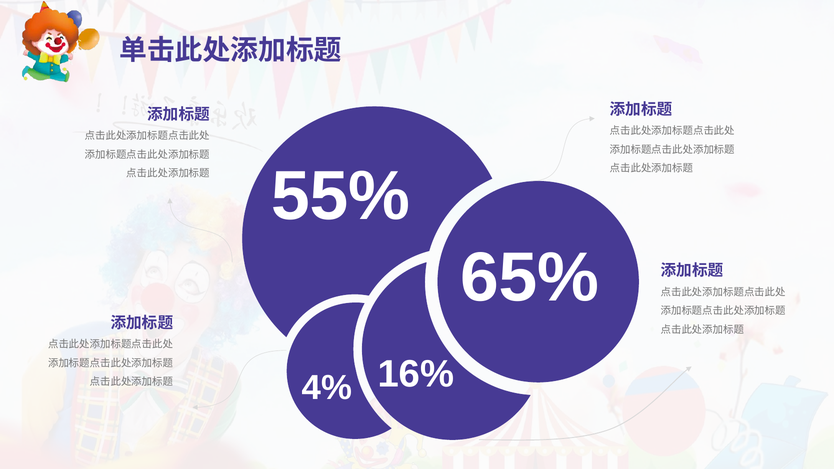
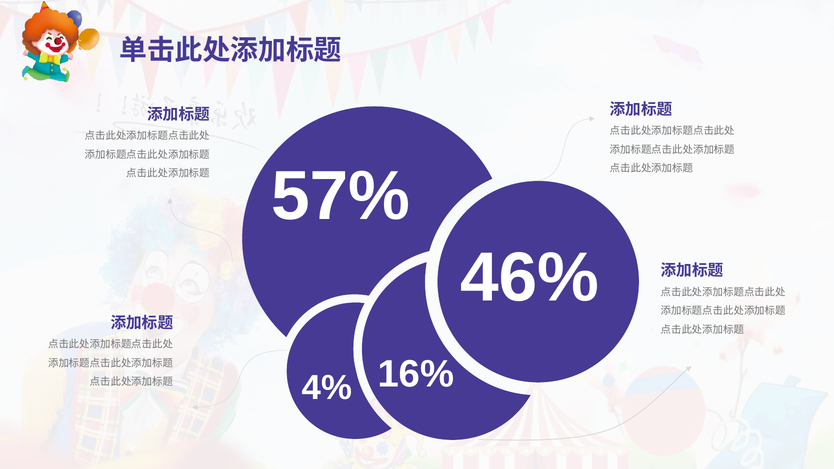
55%: 55% -> 57% (341, 196)
65%: 65% -> 46% (530, 278)
